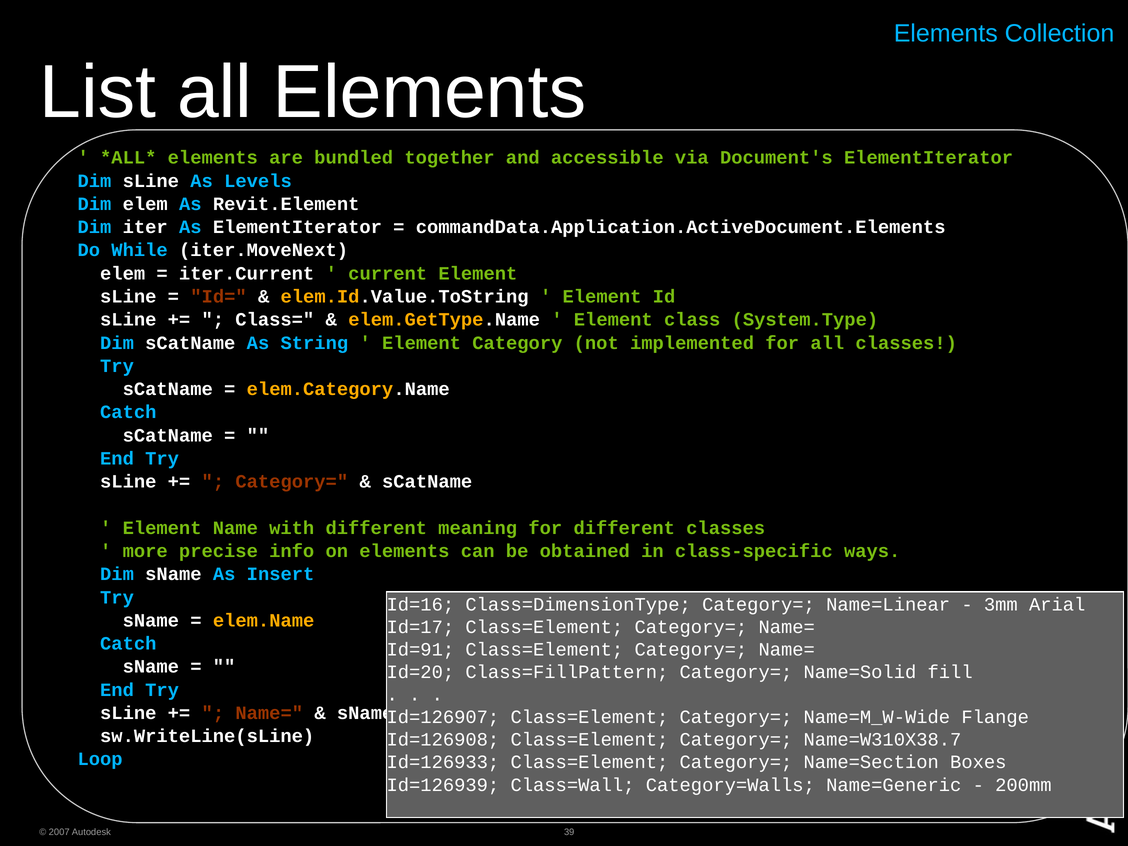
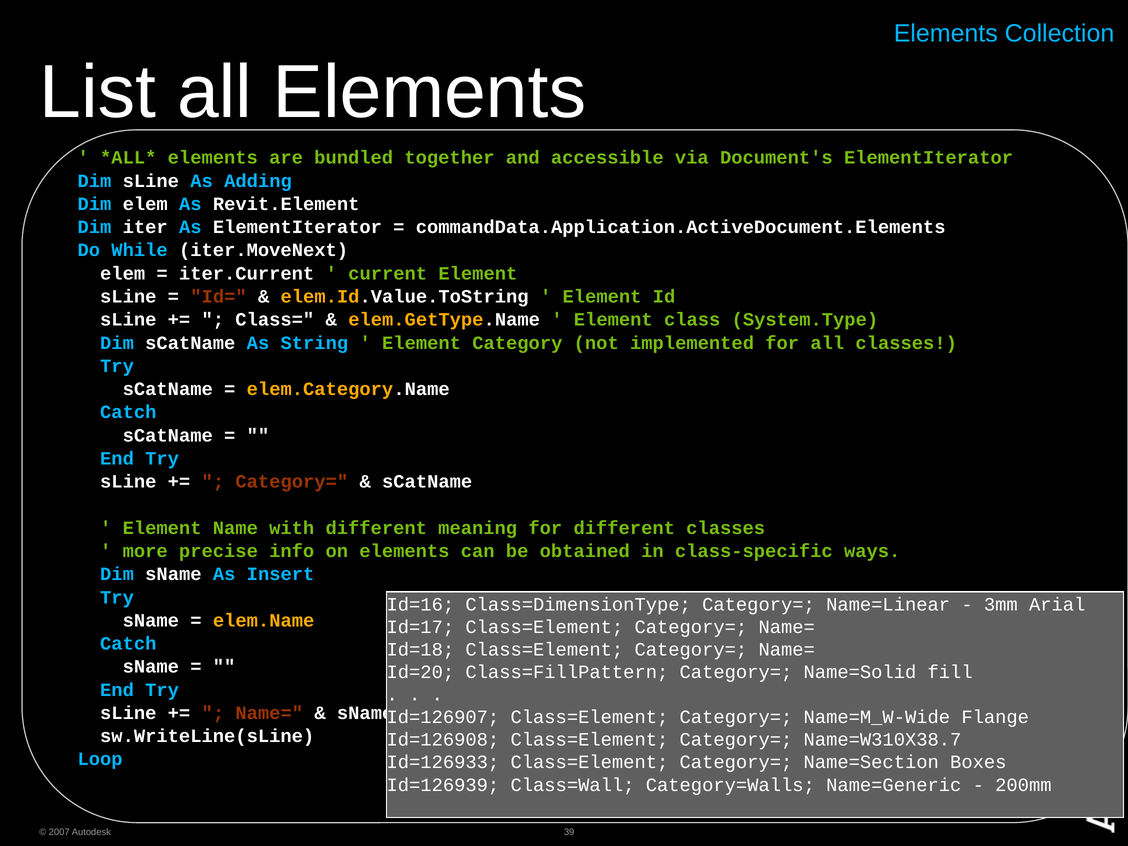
Levels: Levels -> Adding (258, 181)
Id=91: Id=91 -> Id=18 (420, 649)
